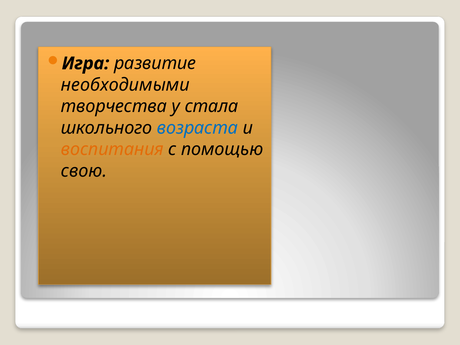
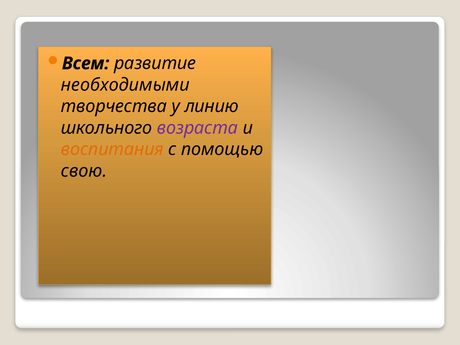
Игра: Игра -> Всем (86, 63)
стала: стала -> линию (212, 106)
возраста colour: blue -> purple (197, 128)
